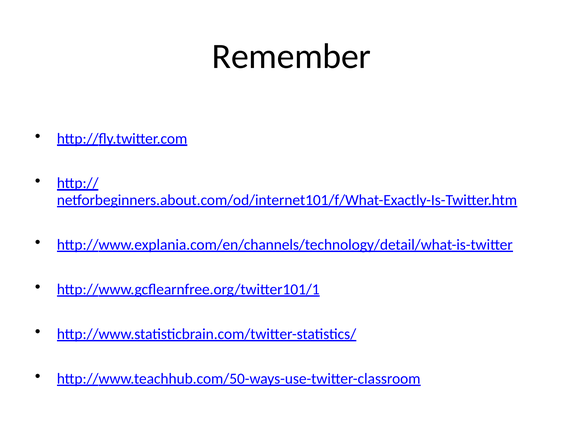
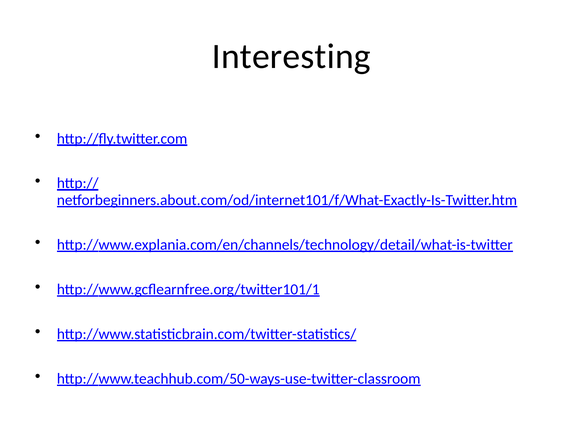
Remember: Remember -> Interesting (291, 56)
